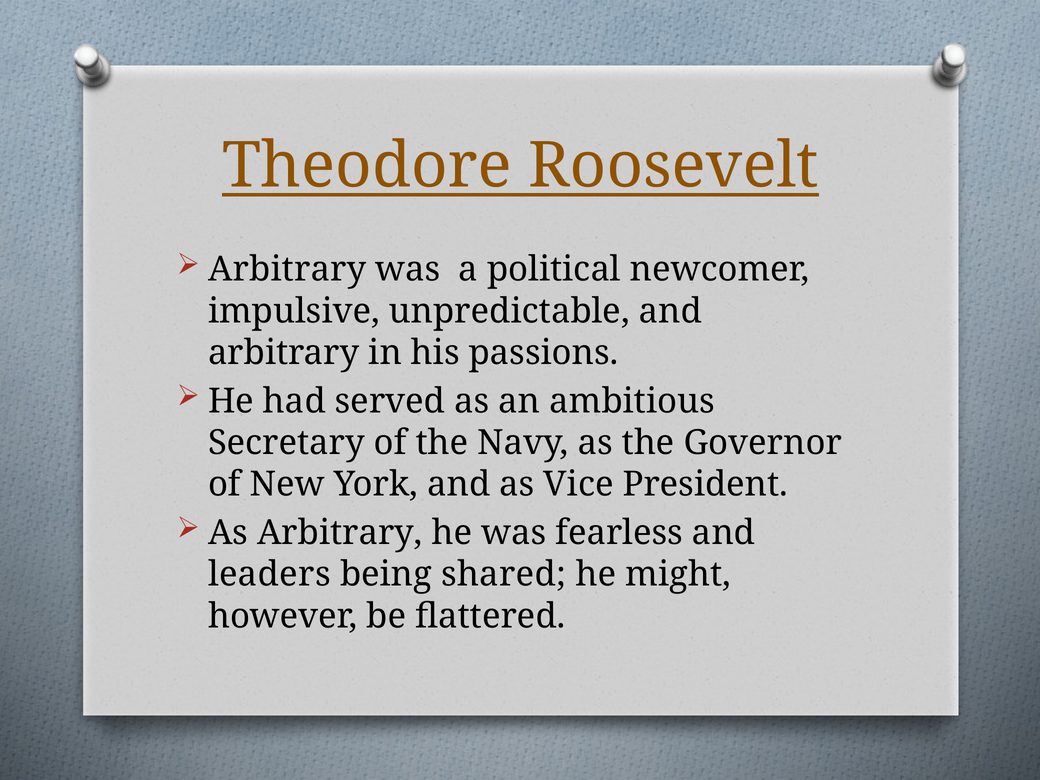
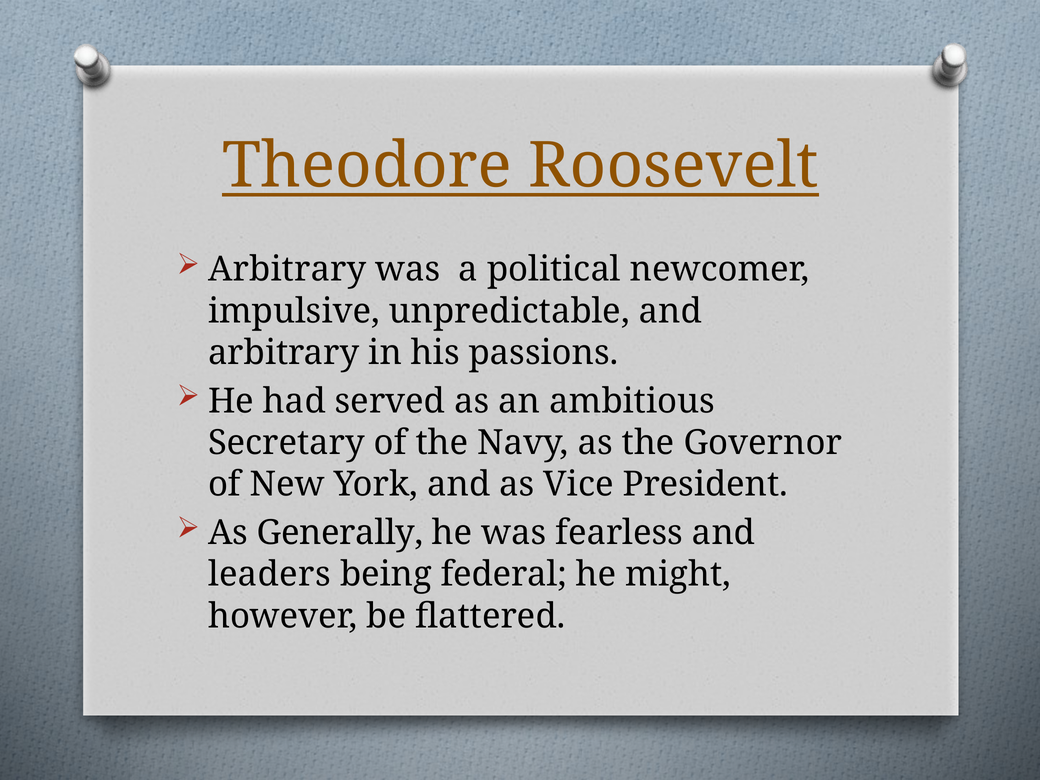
As Arbitrary: Arbitrary -> Generally (340, 533)
shared: shared -> federal (504, 575)
